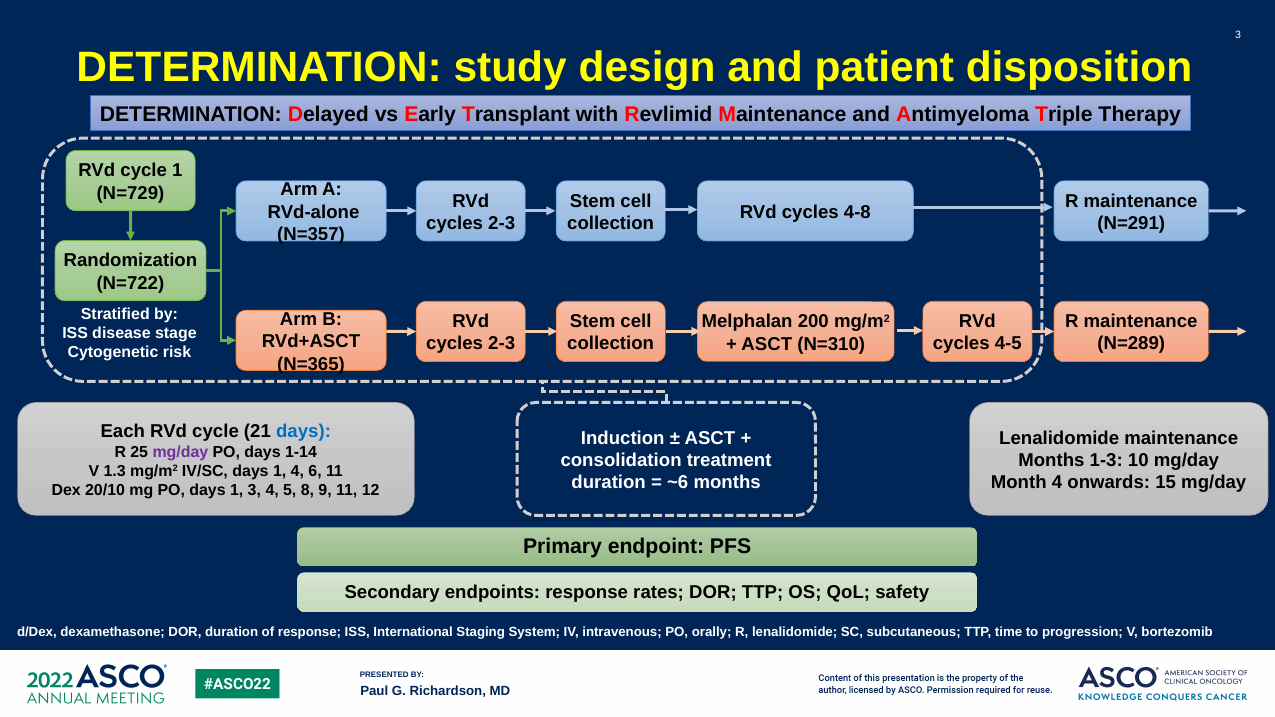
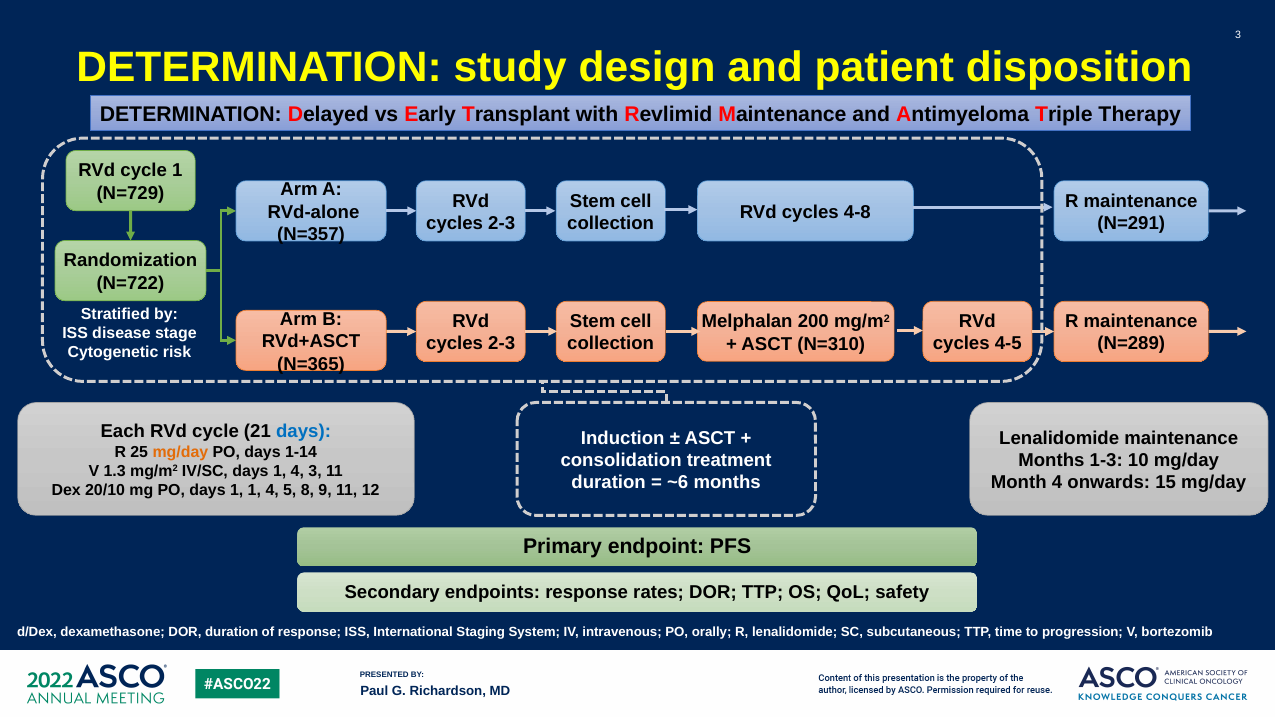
mg/day colour: purple -> orange (180, 452)
4 6: 6 -> 3 (315, 471)
1 3: 3 -> 1 (254, 490)
